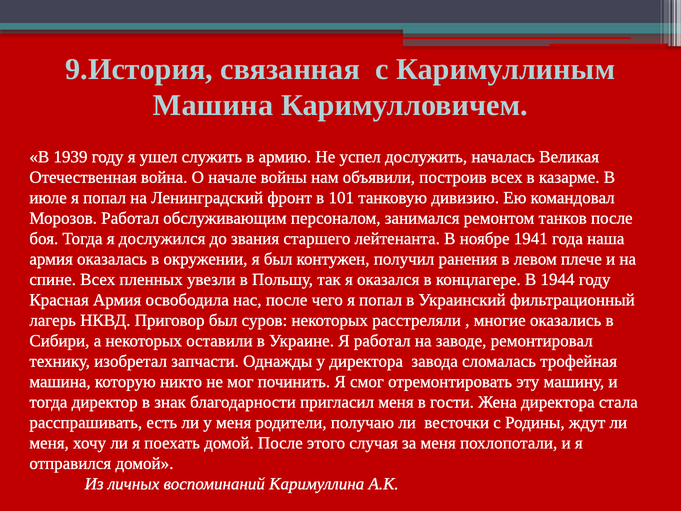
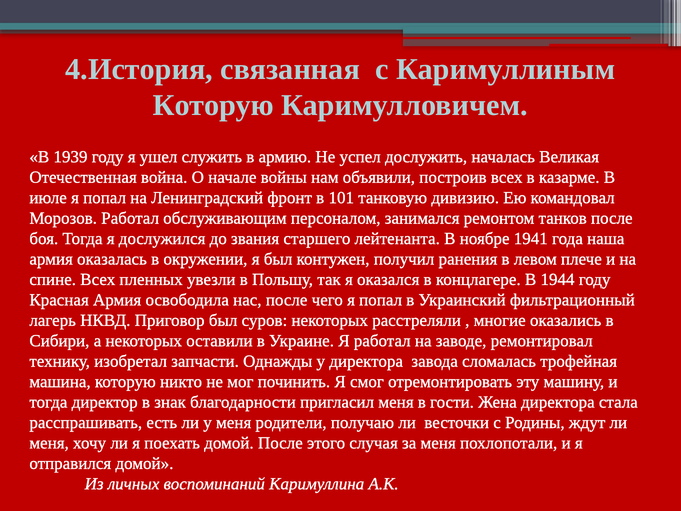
9.История: 9.История -> 4.История (139, 69)
Машина: Машина -> Которую (213, 105)
